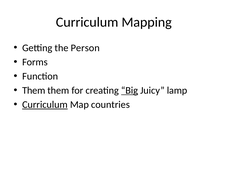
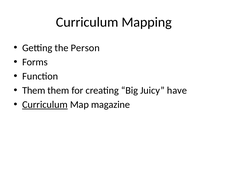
Big underline: present -> none (130, 90)
lamp: lamp -> have (177, 90)
countries: countries -> magazine (111, 105)
